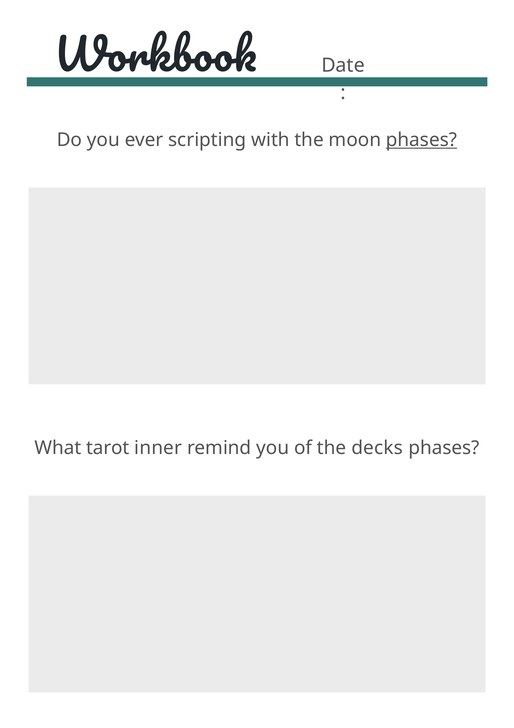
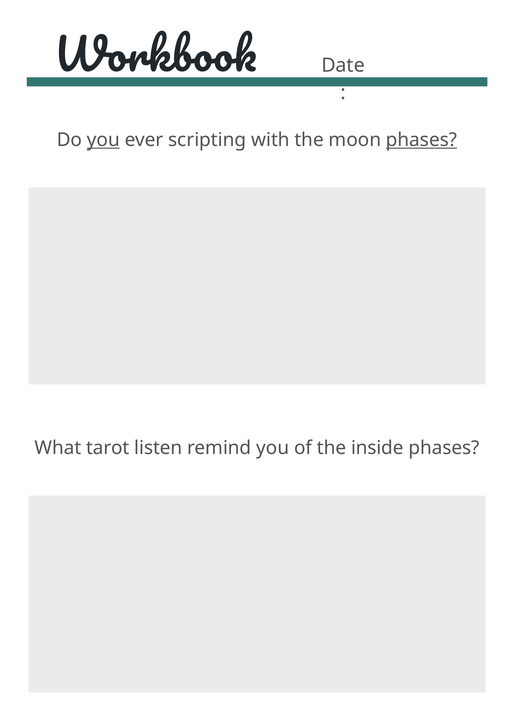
you underline: none -> present (103, 140)
inner: inner -> listen (158, 448)
decks: decks -> inside (377, 448)
